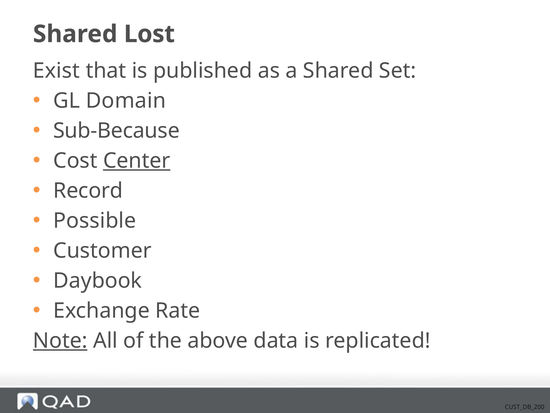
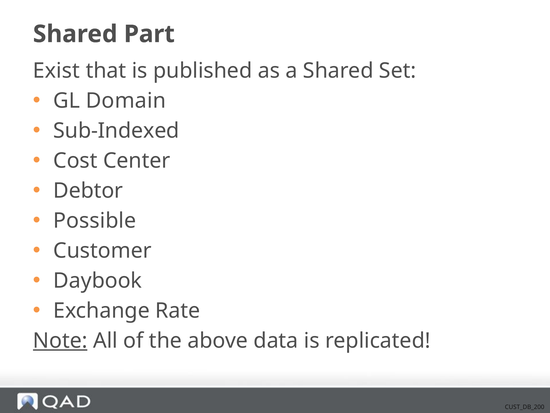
Lost: Lost -> Part (149, 34)
Sub-Because: Sub-Because -> Sub-Indexed (116, 131)
Center underline: present -> none (137, 161)
Record: Record -> Debtor (88, 191)
